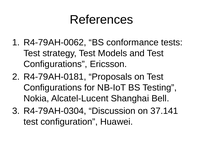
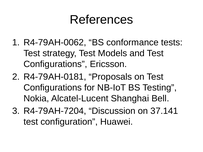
R4-79AH-0304: R4-79AH-0304 -> R4-79AH-7204 (55, 111)
